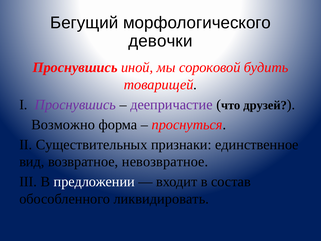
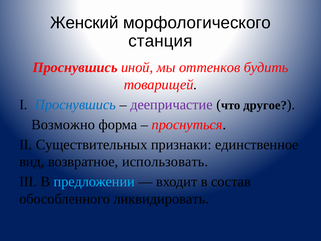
Бегущий: Бегущий -> Женский (84, 23)
девочки: девочки -> станция (160, 41)
сороковой: сороковой -> оттенков (210, 67)
Проснувшись colour: purple -> blue (75, 104)
друзей: друзей -> другое (265, 105)
невозвратное: невозвратное -> использовать (165, 162)
предложении colour: white -> light blue (94, 182)
